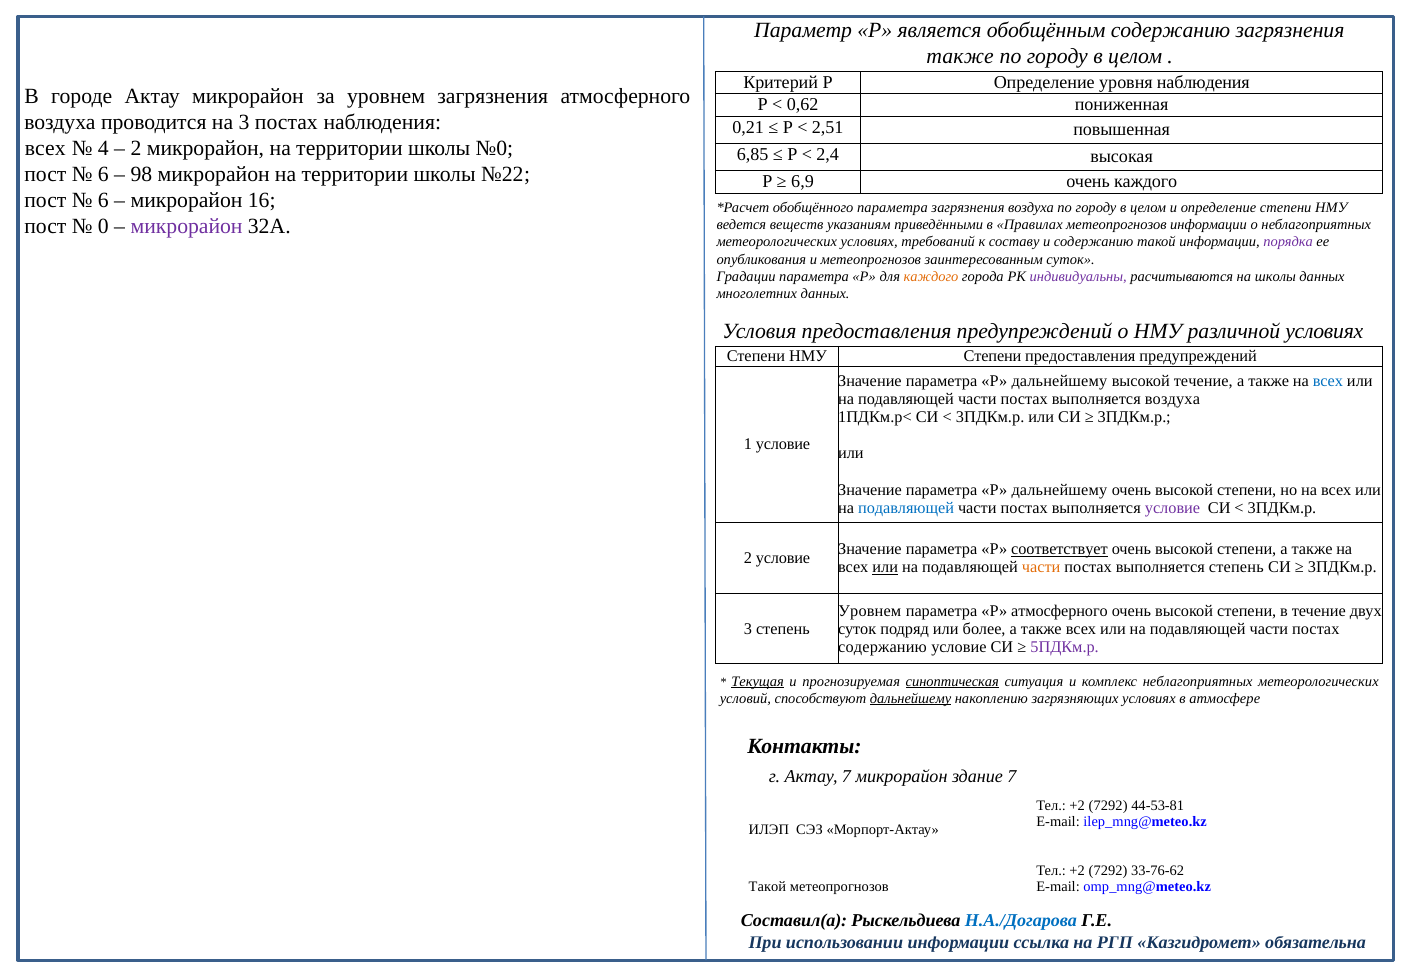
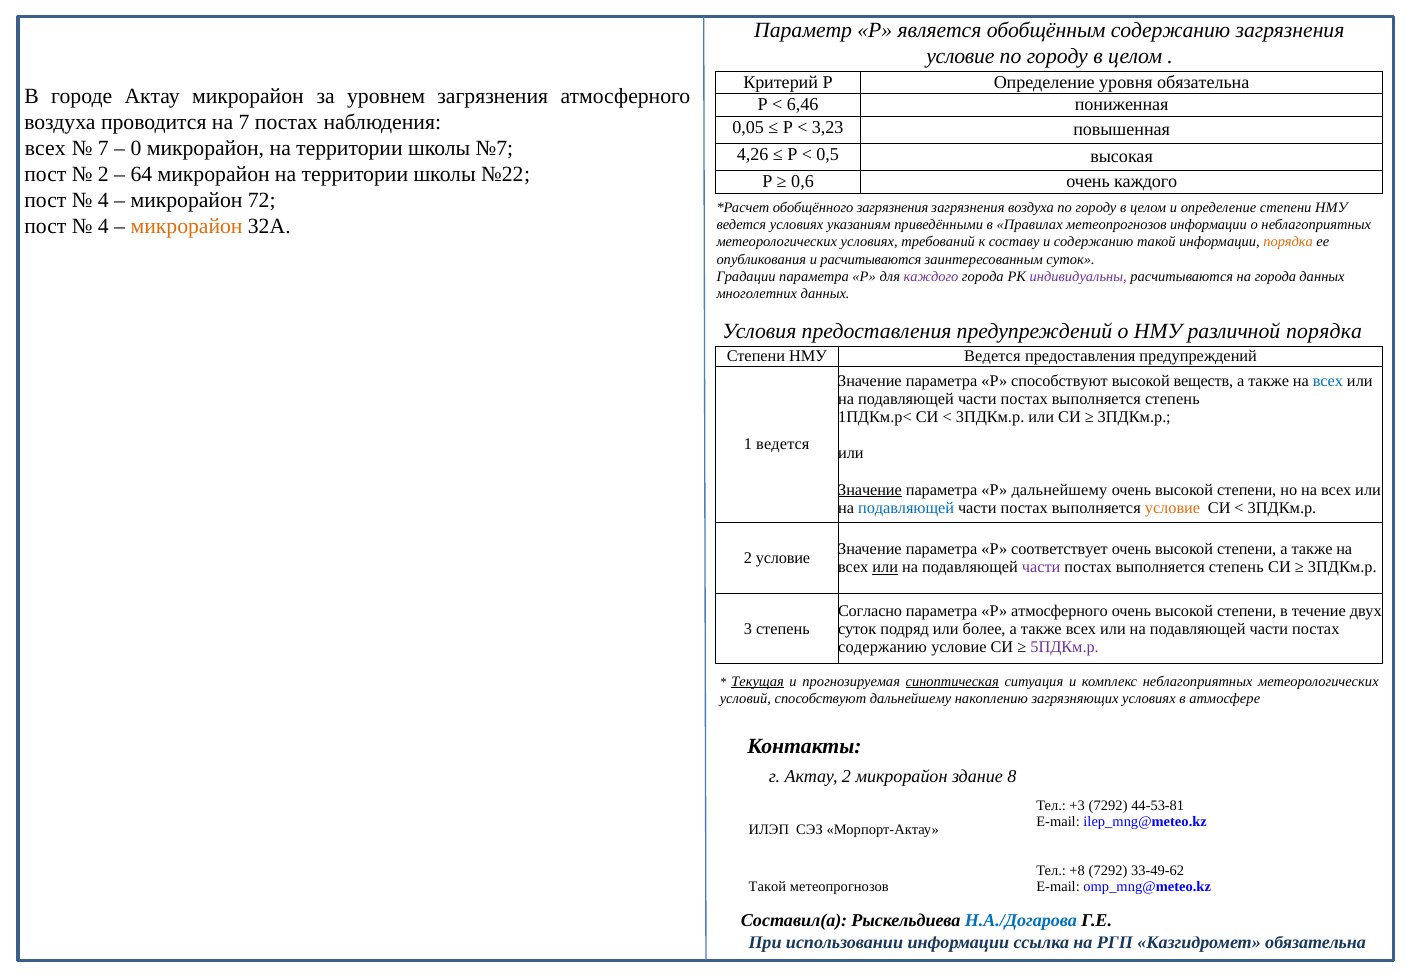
также: также -> условие (960, 57)
уровня наблюдения: наблюдения -> обязательна (1203, 82)
0,62: 0,62 -> 6,46 (803, 105)
на 3: 3 -> 7 (244, 122)
0,21: 0,21 -> 0,05 (748, 128)
2,51: 2,51 -> 3,23 (828, 128)
4: 4 -> 7 (103, 149)
2: 2 -> 0 (136, 149)
№0: №0 -> №7 (494, 149)
6,85: 6,85 -> 4,26 (753, 155)
2,4: 2,4 -> 0,5 (828, 155)
6: 6 -> 2 (103, 175)
98: 98 -> 64 (141, 175)
6,9: 6,9 -> 0,6 (803, 182)
6: 6 -> 4 (103, 201)
16: 16 -> 72 (262, 201)
обобщённого параметра: параметра -> загрязнения (893, 207)
0: 0 -> 4 (103, 227)
микрорайон colour: purple -> orange (187, 227)
ведется веществ: веществ -> условиях (797, 225)
порядка colour: purple -> orange (1288, 242)
и метеопрогнозов: метеопрогнозов -> расчитываются (871, 259)
каждого colour: orange -> purple (931, 277)
на школы: школы -> города (1275, 277)
различной условиях: условиях -> порядка (1324, 331)
Степени: Степени -> Ведется (992, 356)
дальнейшему: дальнейшему -> способствуют (1059, 382)
высокой течение: течение -> веществ (1203, 382)
воздуха: воздуха -> степень (1172, 400)
1 условие: условие -> ведется (783, 445)
Значение underline: none -> present (870, 490)
условие colour: purple -> orange (1173, 508)
соответствует underline: present -> none (1059, 549)
части colour: orange -> purple (1041, 568)
Уровнем: Уровнем -> Согласно (870, 611)
дальнейшему underline: present -> none (911, 699)
Актау 7: 7 -> 2 (846, 777)
здание 7: 7 -> 8 (1012, 777)
+2: +2 -> +3 (1077, 806)
+2: +2 -> +8 (1077, 871)
33-76-62: 33-76-62 -> 33-49-62 (1158, 871)
